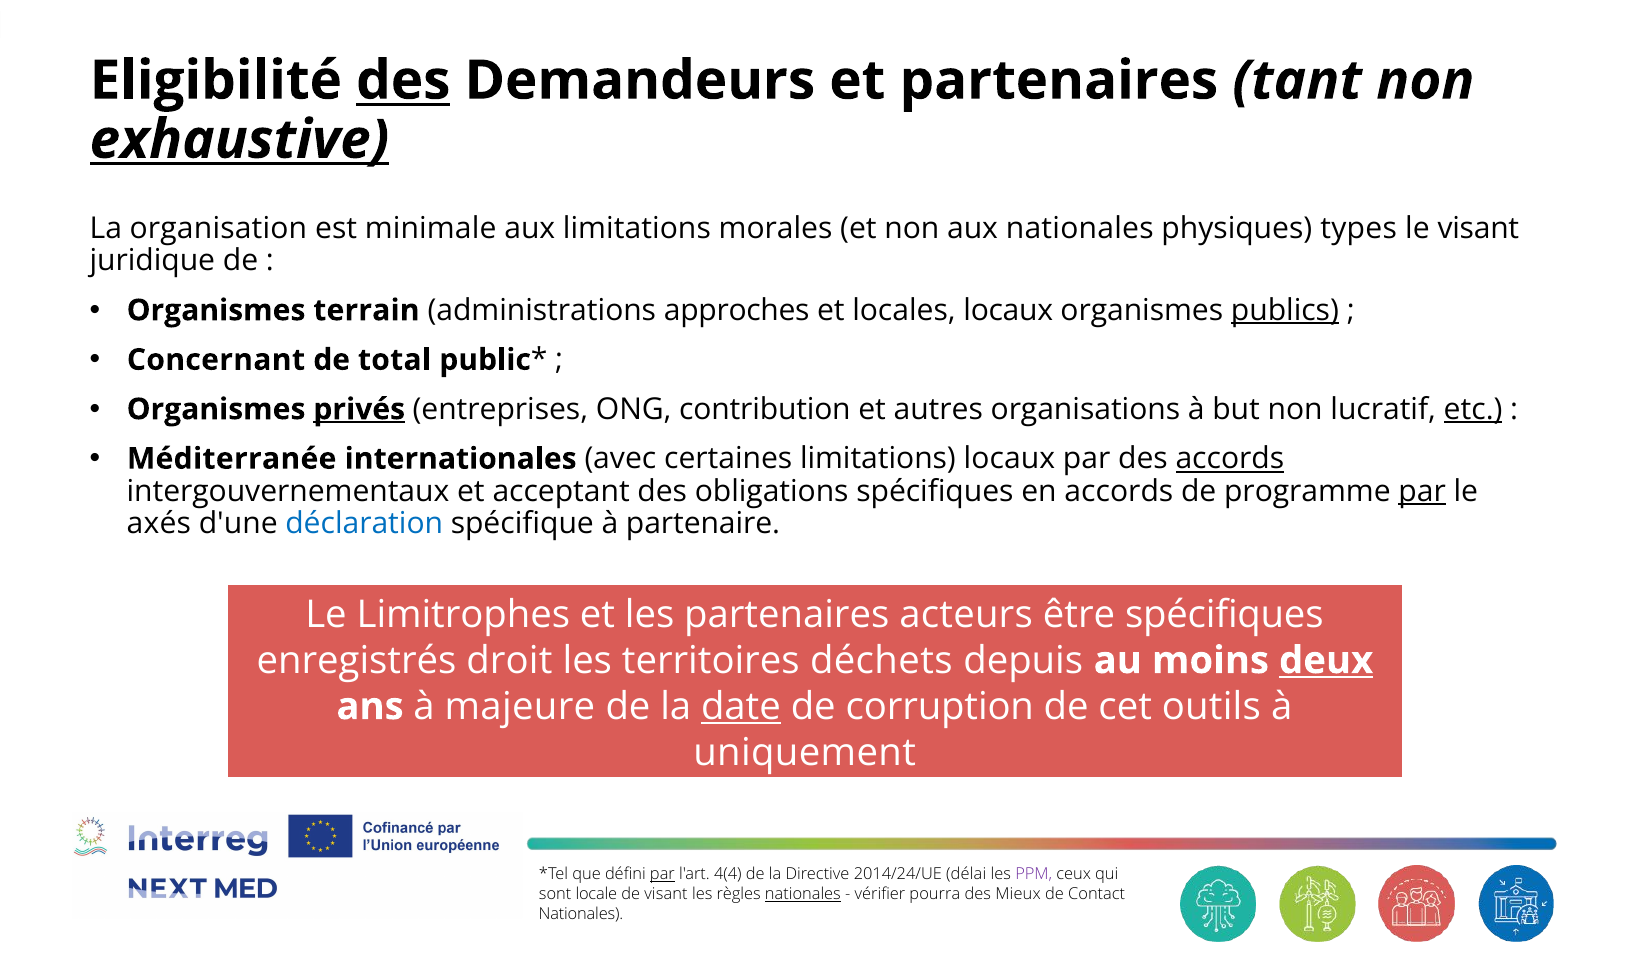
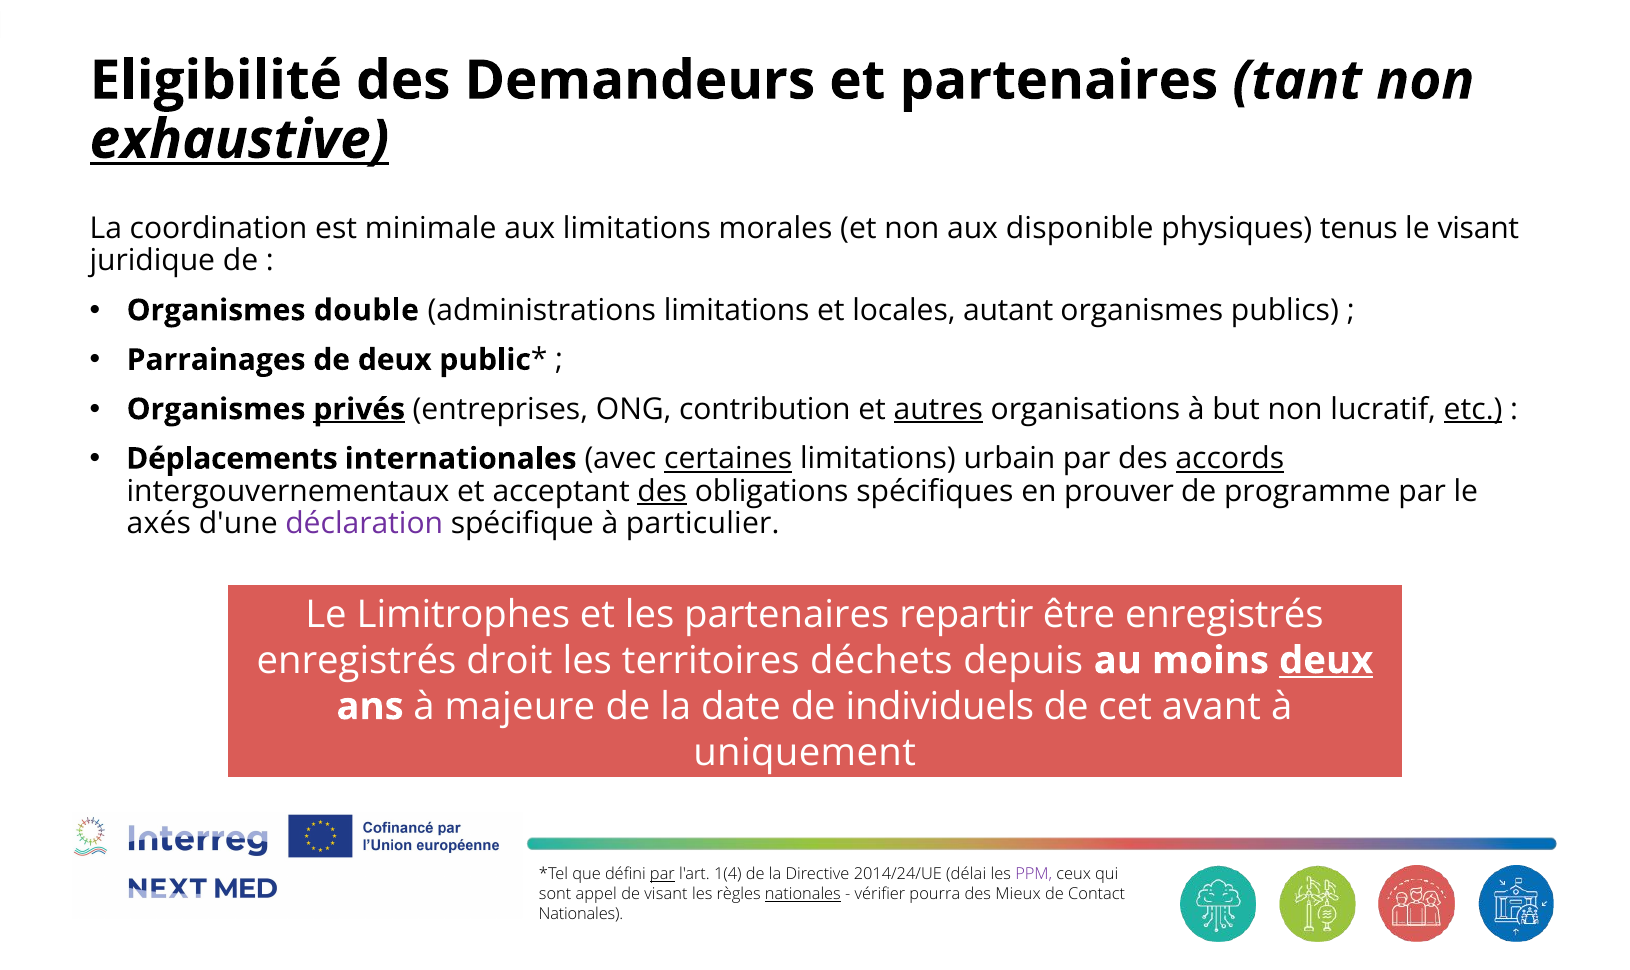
des underline: present -> none (403, 81)
organisation: organisation -> coordination (219, 228)
aux nationales: nationales -> disponible (1080, 228)
types: types -> tenus (1359, 228)
terrain: terrain -> double (366, 310)
administrations approches: approches -> limitations (737, 310)
locales locaux: locaux -> autant (1008, 310)
publics underline: present -> none (1285, 310)
Concernant: Concernant -> Parrainages (216, 360)
de total: total -> deux (395, 360)
autres underline: none -> present (938, 409)
Méditerranée: Méditerranée -> Déplacements (232, 459)
certaines underline: none -> present (728, 459)
limitations locaux: locaux -> urbain (1009, 459)
des underline: none -> present (662, 491)
en accords: accords -> prouver (1119, 491)
par underline: present -> none (1422, 491)
déclaration colour: blue -> purple (364, 524)
partenaire: partenaire -> particulier (703, 524)
acteurs: acteurs -> repartir (966, 615)
être spécifiques: spécifiques -> enregistrés (1224, 615)
date underline: present -> none (741, 707)
corruption: corruption -> individuels (940, 707)
outils: outils -> avant (1211, 707)
4(4: 4(4 -> 1(4 (728, 875)
locale: locale -> appel (596, 894)
